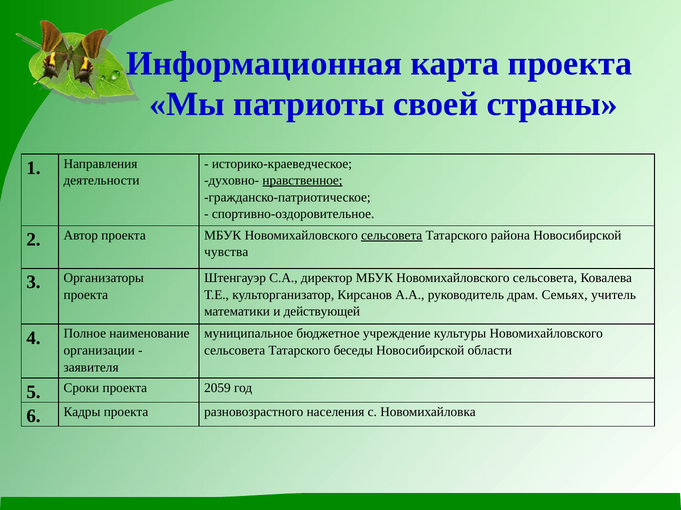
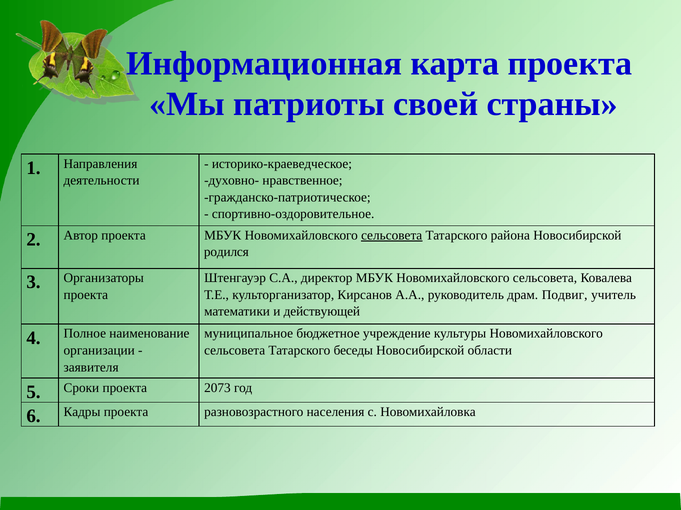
нравственное underline: present -> none (303, 181)
чувства: чувства -> родился (226, 252)
Семьях: Семьях -> Подвиг (565, 295)
2059: 2059 -> 2073 (217, 388)
